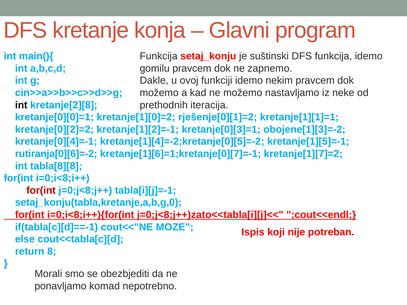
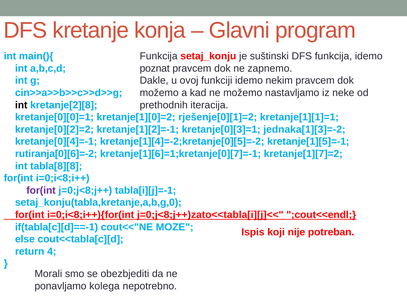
gomilu: gomilu -> poznat (155, 68)
obojene[1][3]=-2: obojene[1][3]=-2 -> jednaka[1][3]=-2 (304, 130)
for(int colour: red -> purple (41, 191)
8: 8 -> 4 (52, 252)
komad: komad -> kolega (105, 286)
